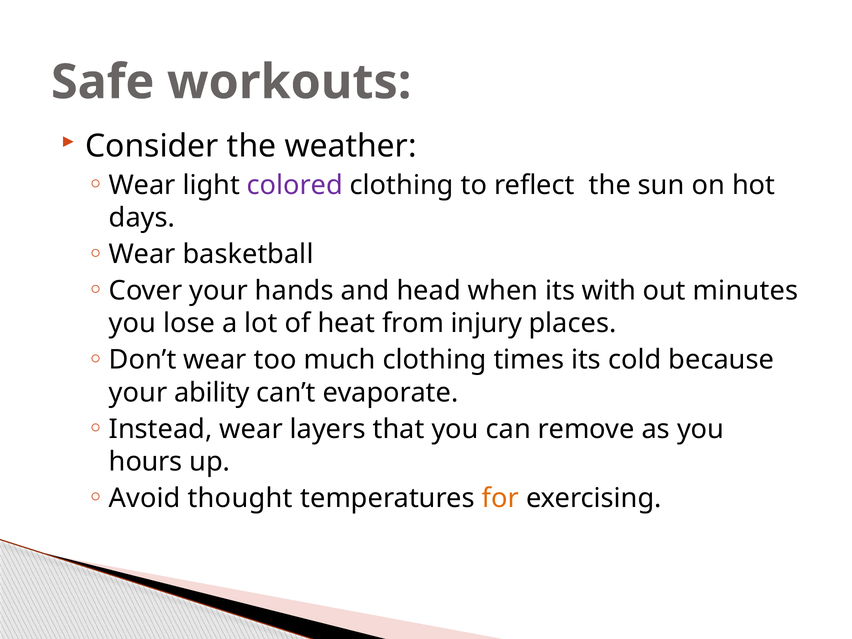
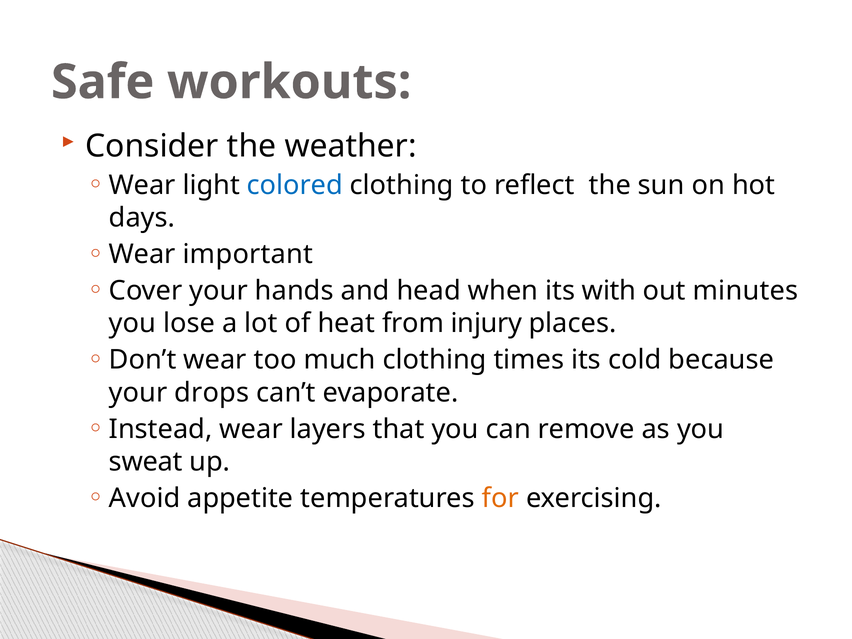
colored colour: purple -> blue (295, 185)
basketball: basketball -> important (248, 254)
ability: ability -> drops (212, 393)
hours: hours -> sweat (146, 462)
thought: thought -> appetite (240, 498)
